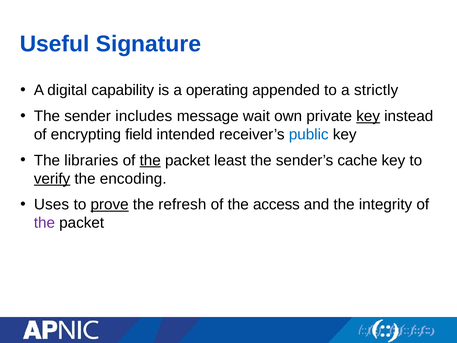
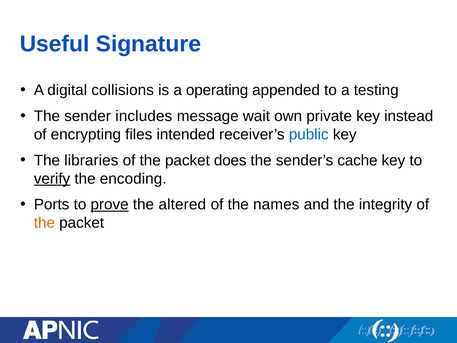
capability: capability -> collisions (123, 90)
strictly: strictly -> testing (376, 90)
key underline: present -> none (368, 116)
field: field -> files (139, 134)
the underline: present -> none (150, 160)
least: least -> does (230, 160)
Uses: Uses -> Ports (52, 204)
refresh: refresh -> altered (182, 204)
access: access -> names (276, 204)
the colour: purple -> orange (44, 223)
